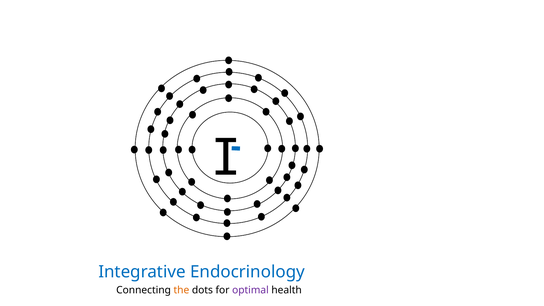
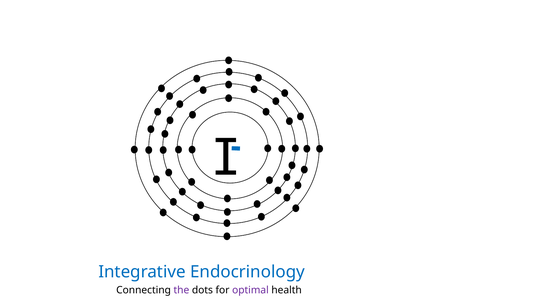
the colour: orange -> purple (181, 290)
